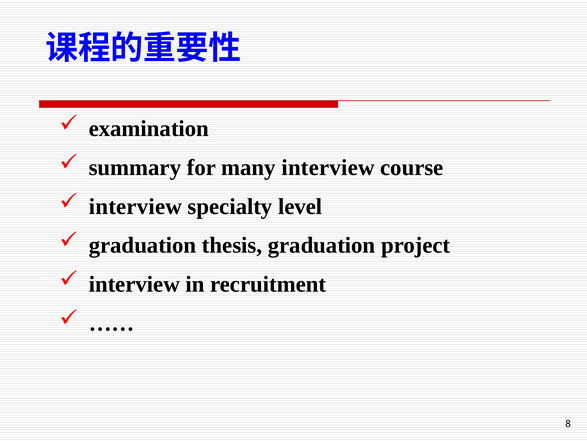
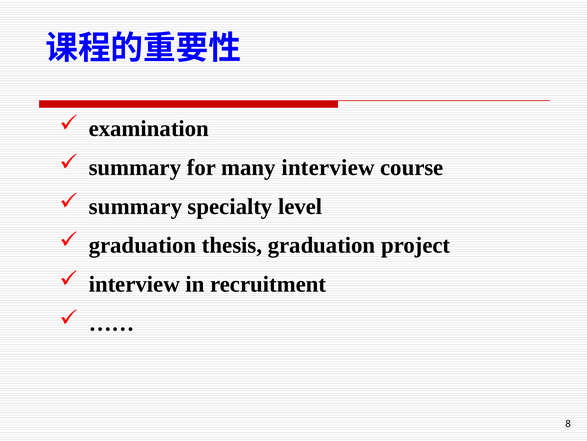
interview: interview -> summary (136, 206)
